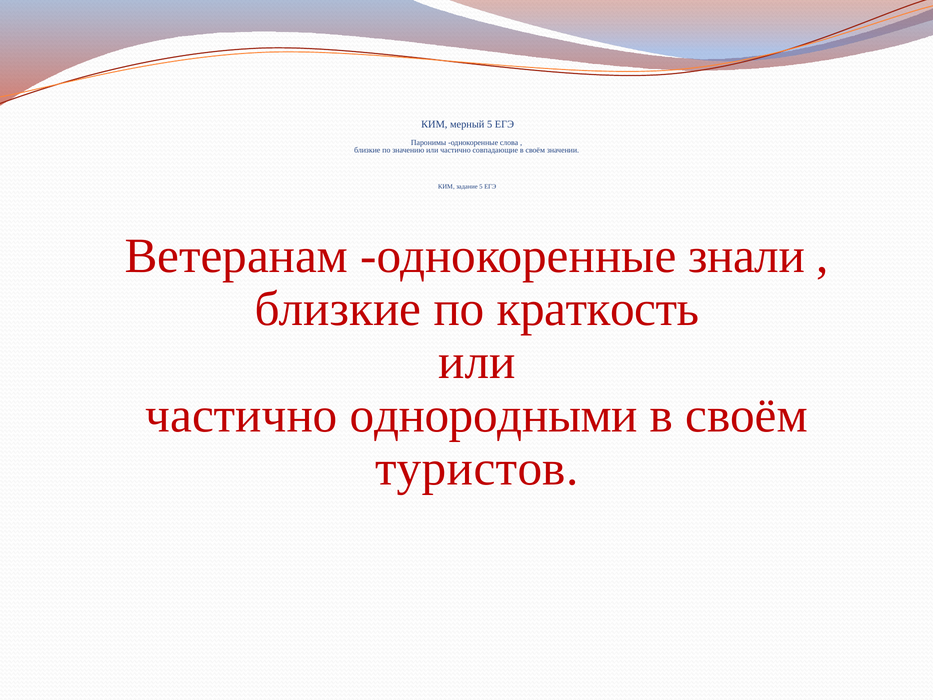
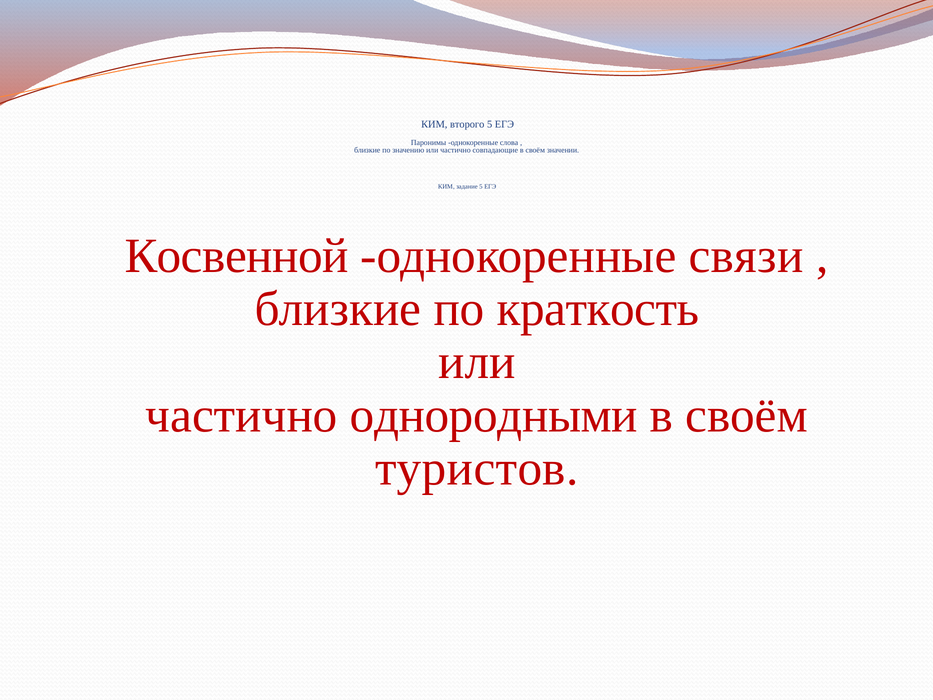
мерный: мерный -> второго (467, 124)
Ветеранам: Ветеранам -> Косвенной (237, 256)
знали: знали -> связи (746, 256)
